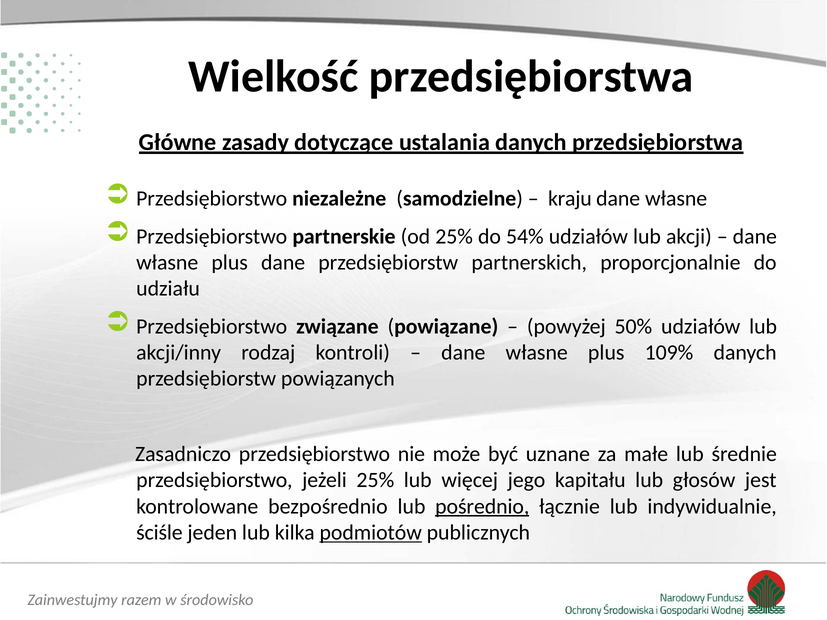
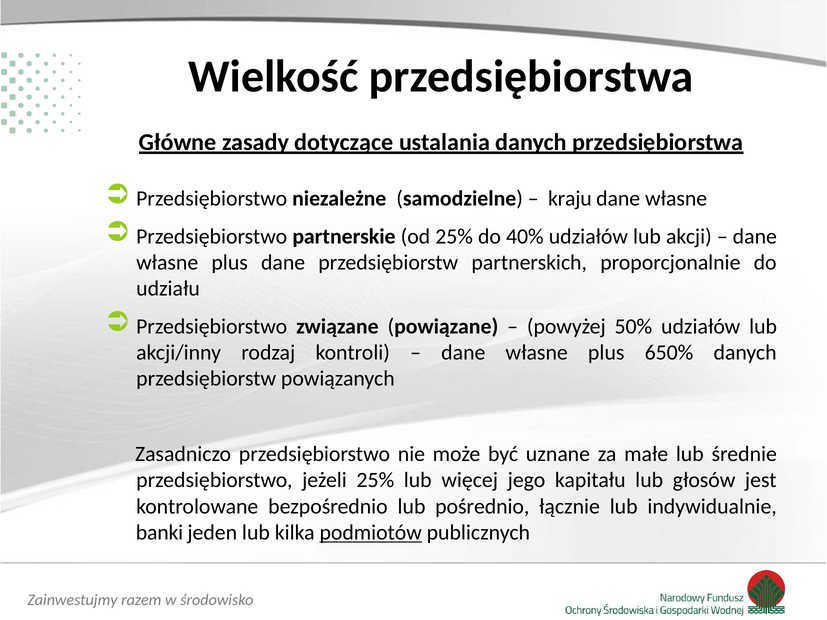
54%: 54% -> 40% (525, 237)
109%: 109% -> 650% (669, 353)
pośrednio underline: present -> none (482, 507)
ściśle: ściśle -> banki (159, 533)
